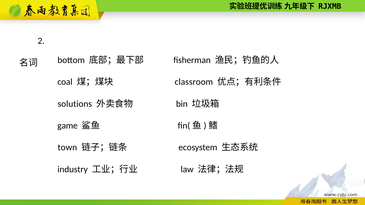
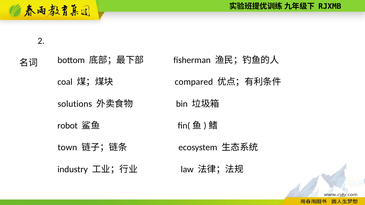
classroom: classroom -> compared (194, 82)
game: game -> robot (68, 126)
